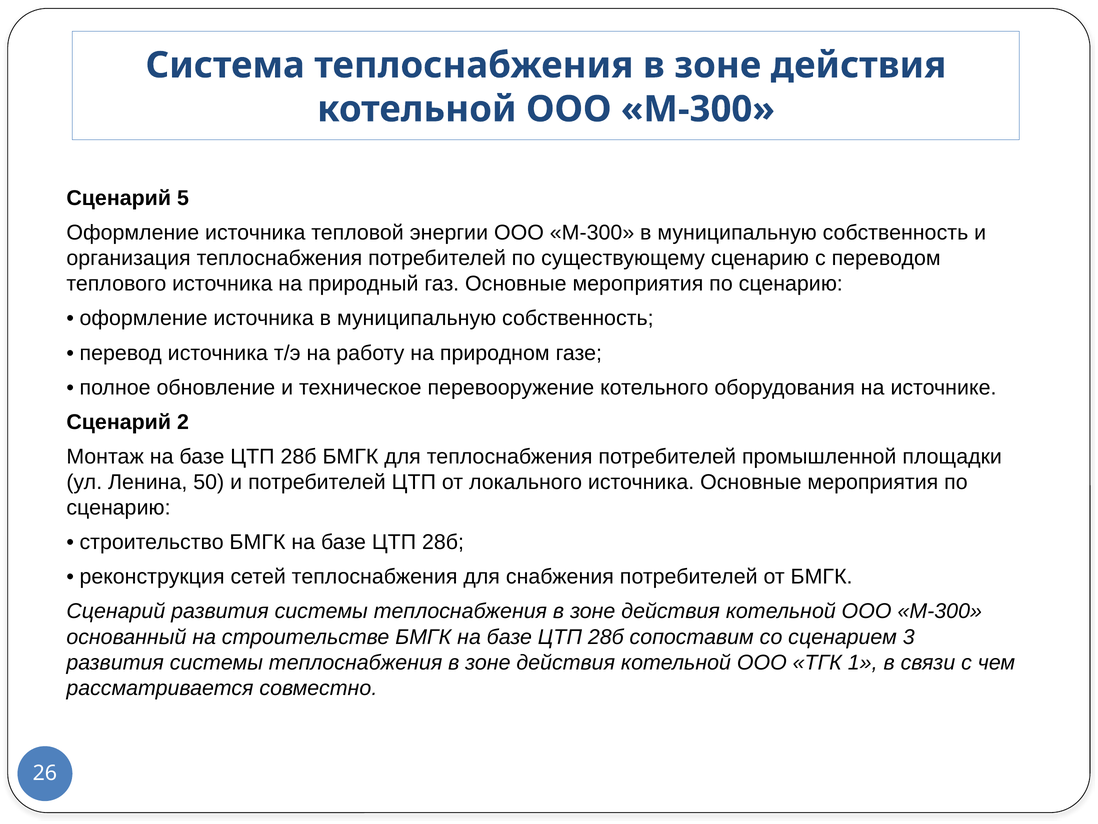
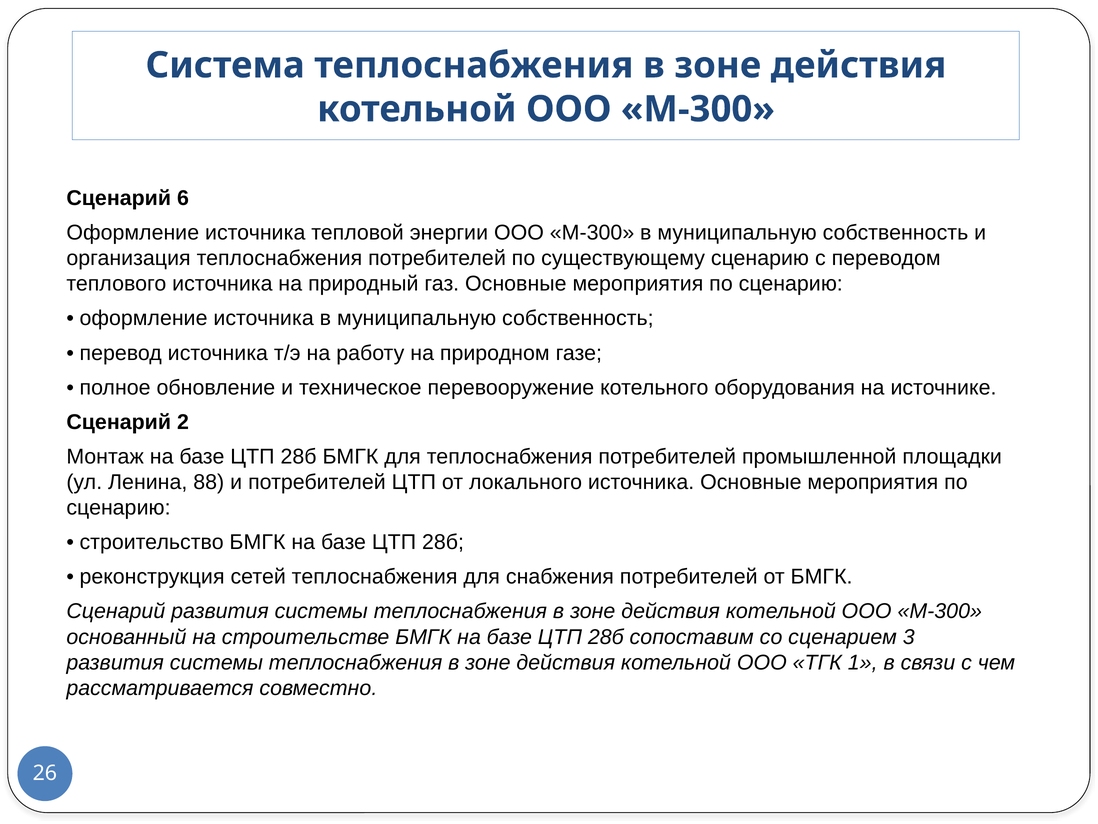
5: 5 -> 6 (183, 198)
50: 50 -> 88 (209, 482)
